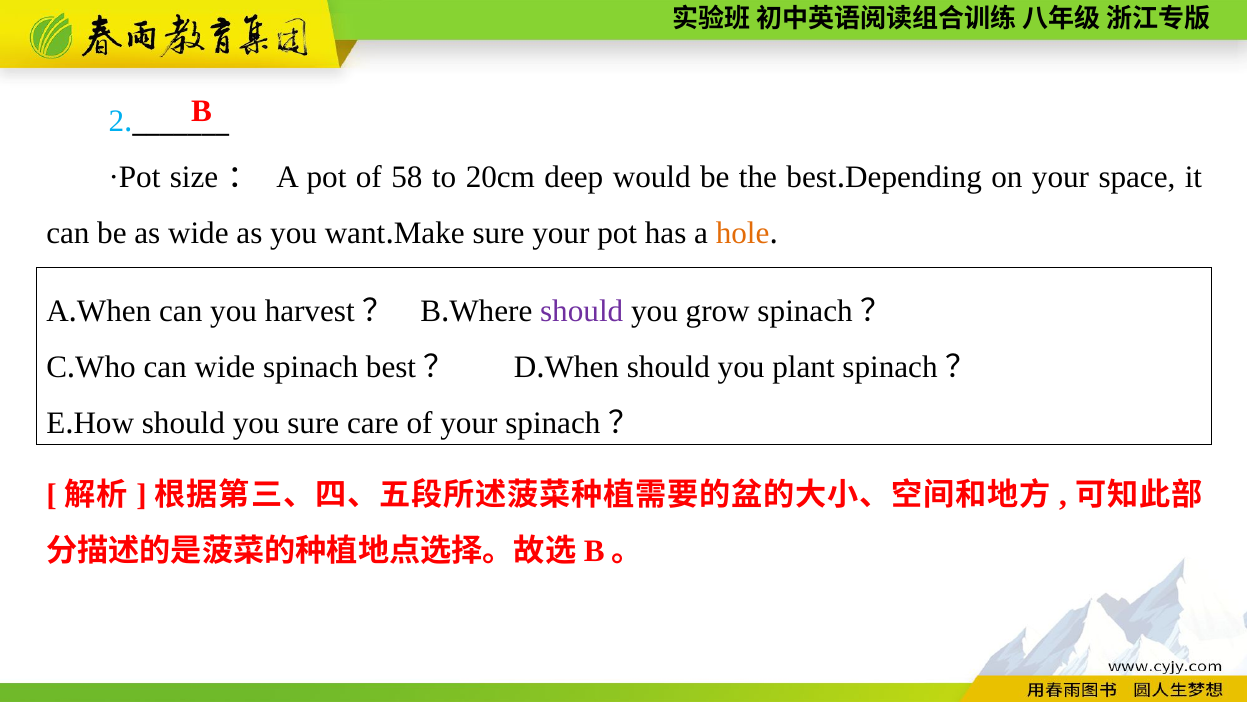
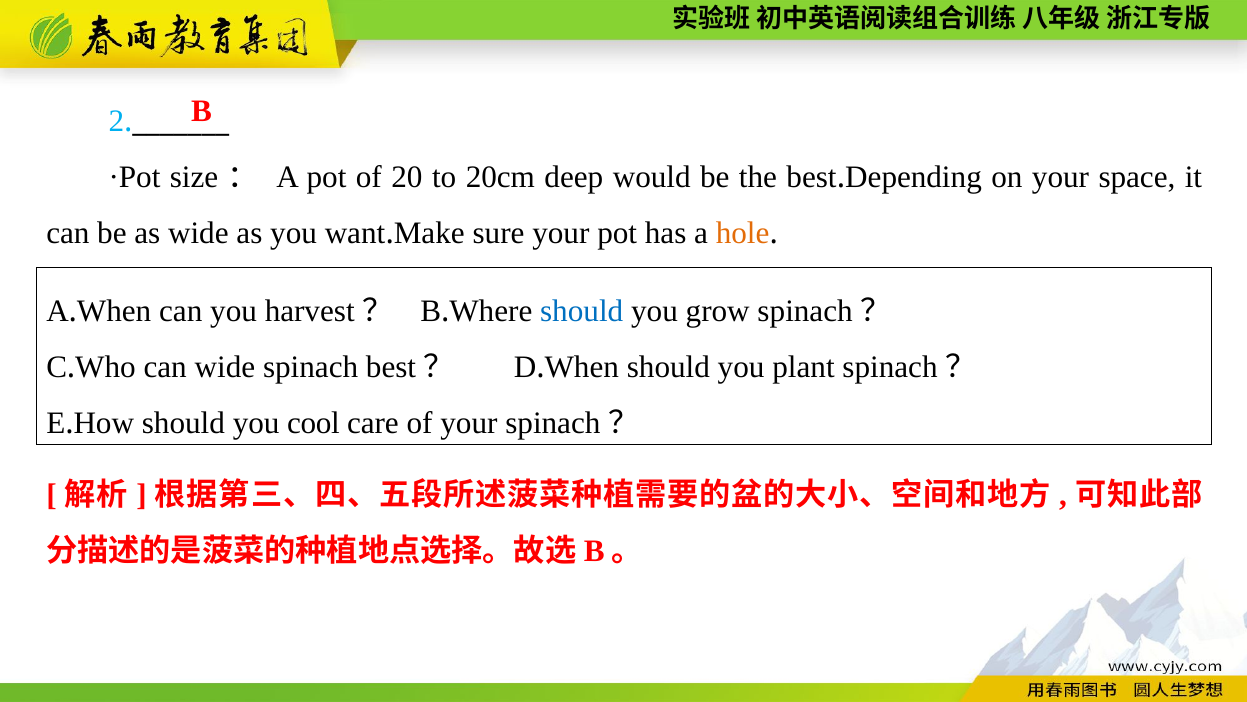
58: 58 -> 20 (407, 177)
should colour: purple -> blue (582, 311)
you sure: sure -> cool (313, 423)
